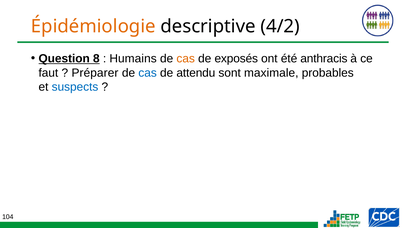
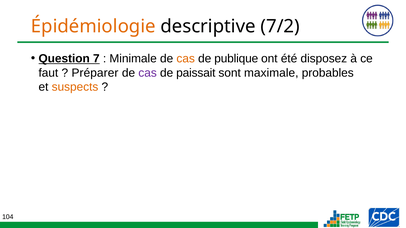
4/2: 4/2 -> 7/2 (280, 26)
8: 8 -> 7 (96, 59)
Humains: Humains -> Minimale (133, 59)
exposés: exposés -> publique (236, 59)
anthracis: anthracis -> disposez (324, 59)
cas colour: blue -> purple (148, 73)
attendu: attendu -> paissait (196, 73)
suspects colour: blue -> orange (75, 87)
